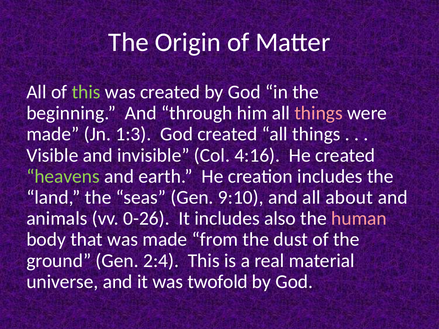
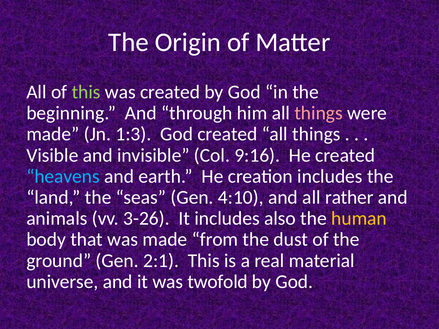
4:16: 4:16 -> 9:16 (257, 155)
heavens colour: light green -> light blue (63, 176)
9:10: 9:10 -> 4:10 (241, 198)
about: about -> rather (349, 198)
0-26: 0-26 -> 3-26 (146, 219)
human colour: pink -> yellow (359, 219)
2:4: 2:4 -> 2:1 (161, 261)
